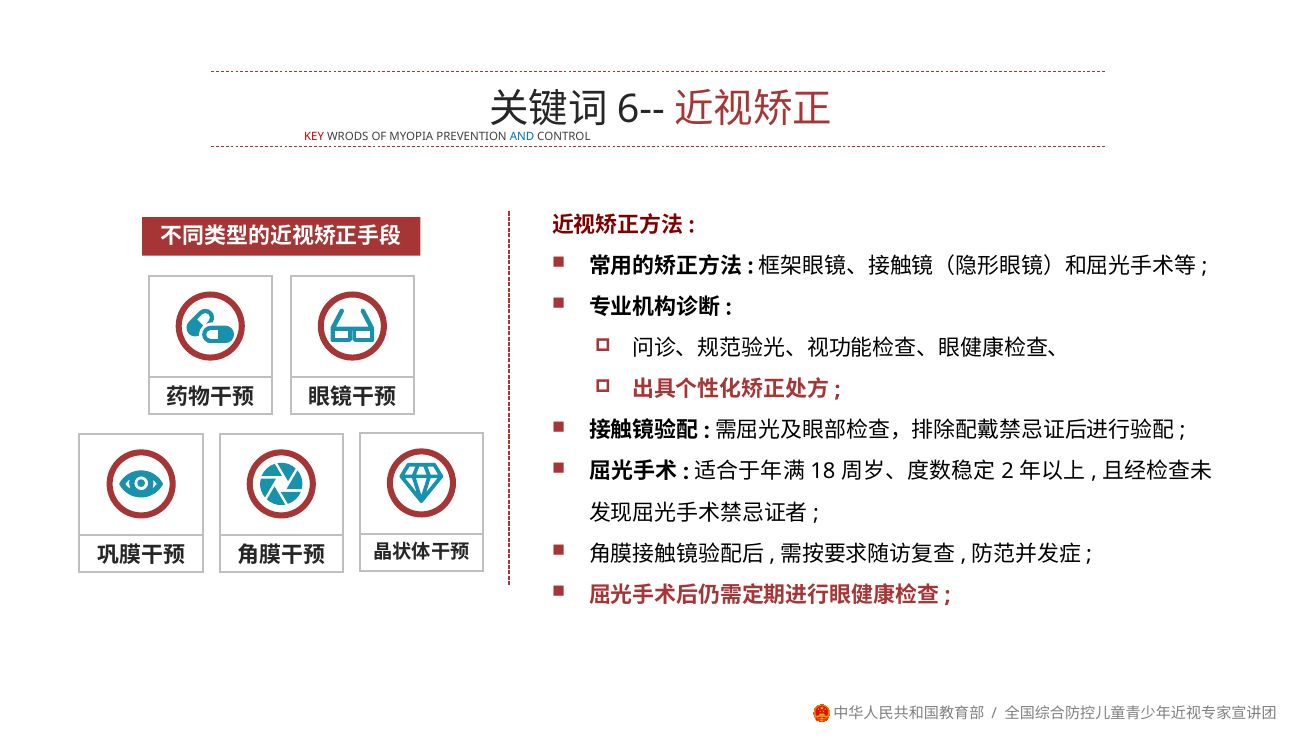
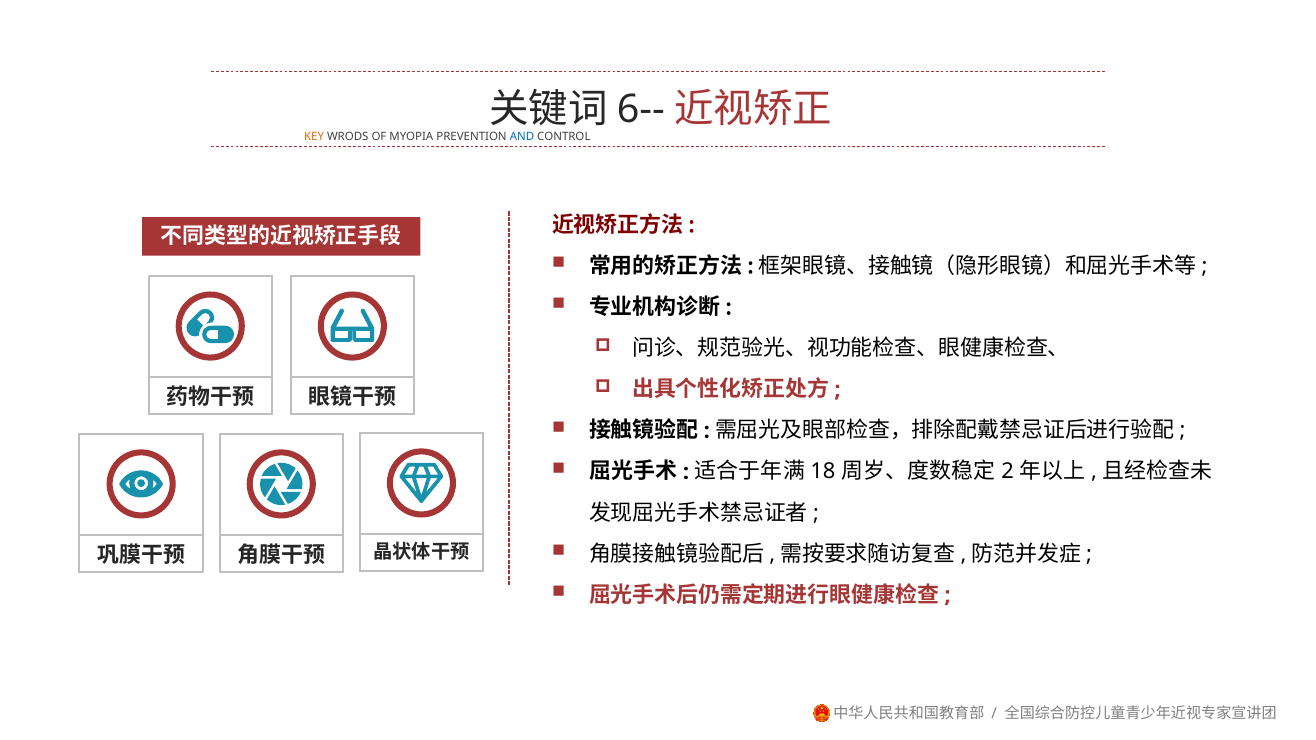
KEY colour: red -> orange (314, 137)
